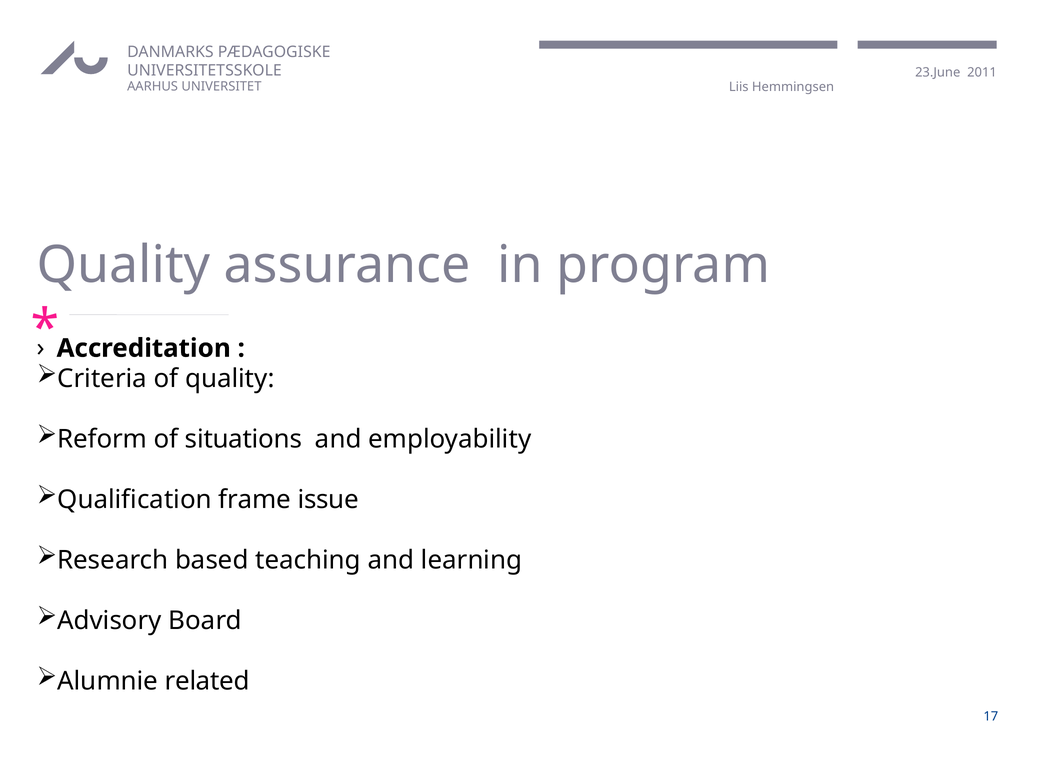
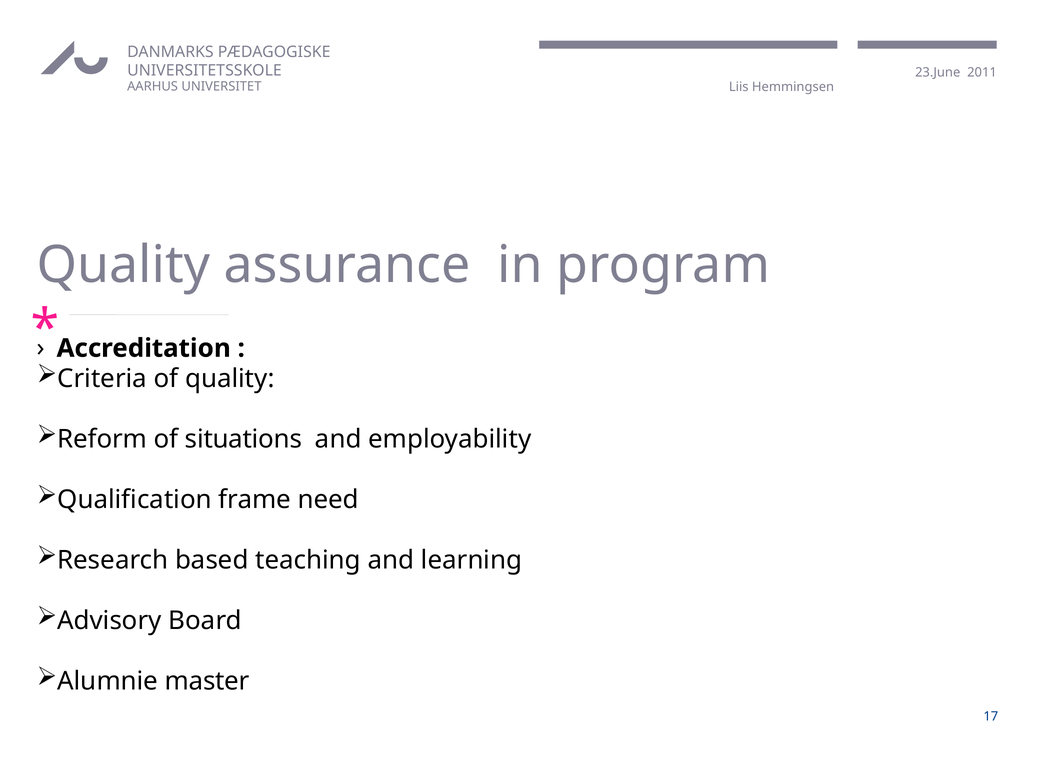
issue: issue -> need (328, 500)
related: related -> master (207, 682)
